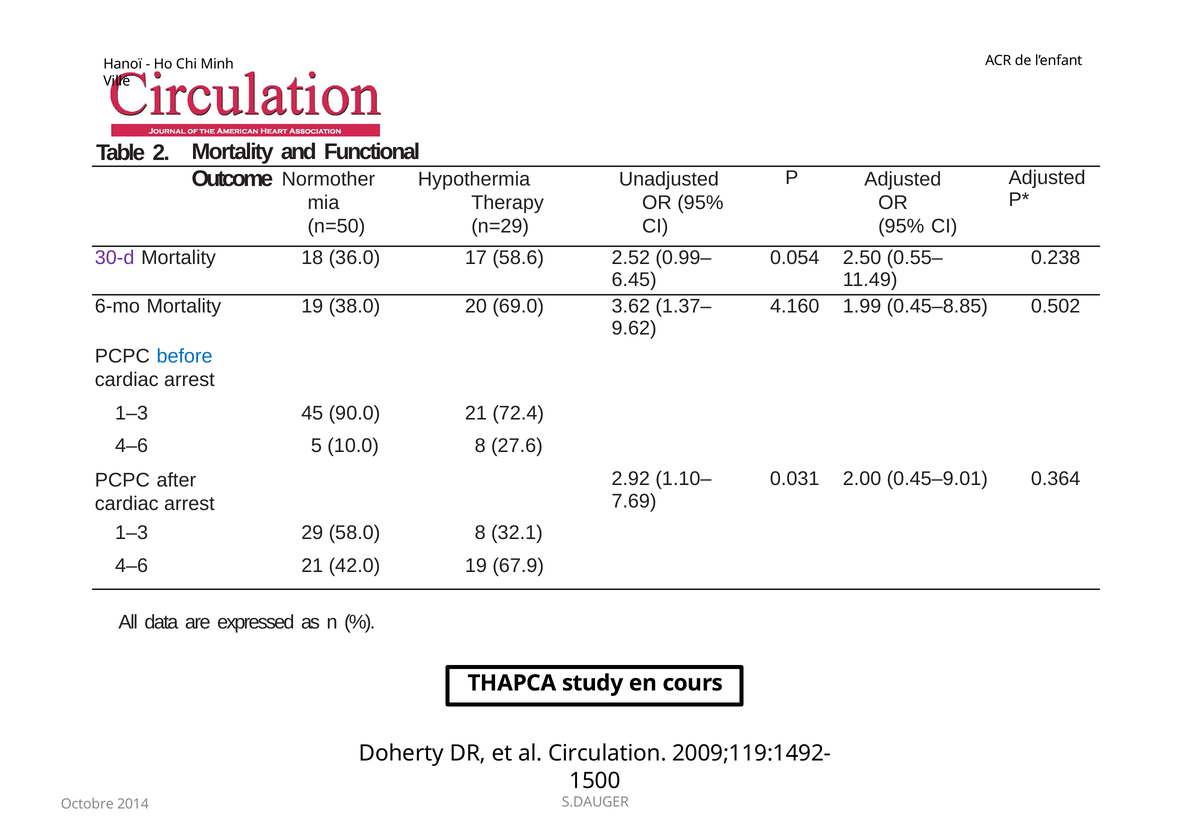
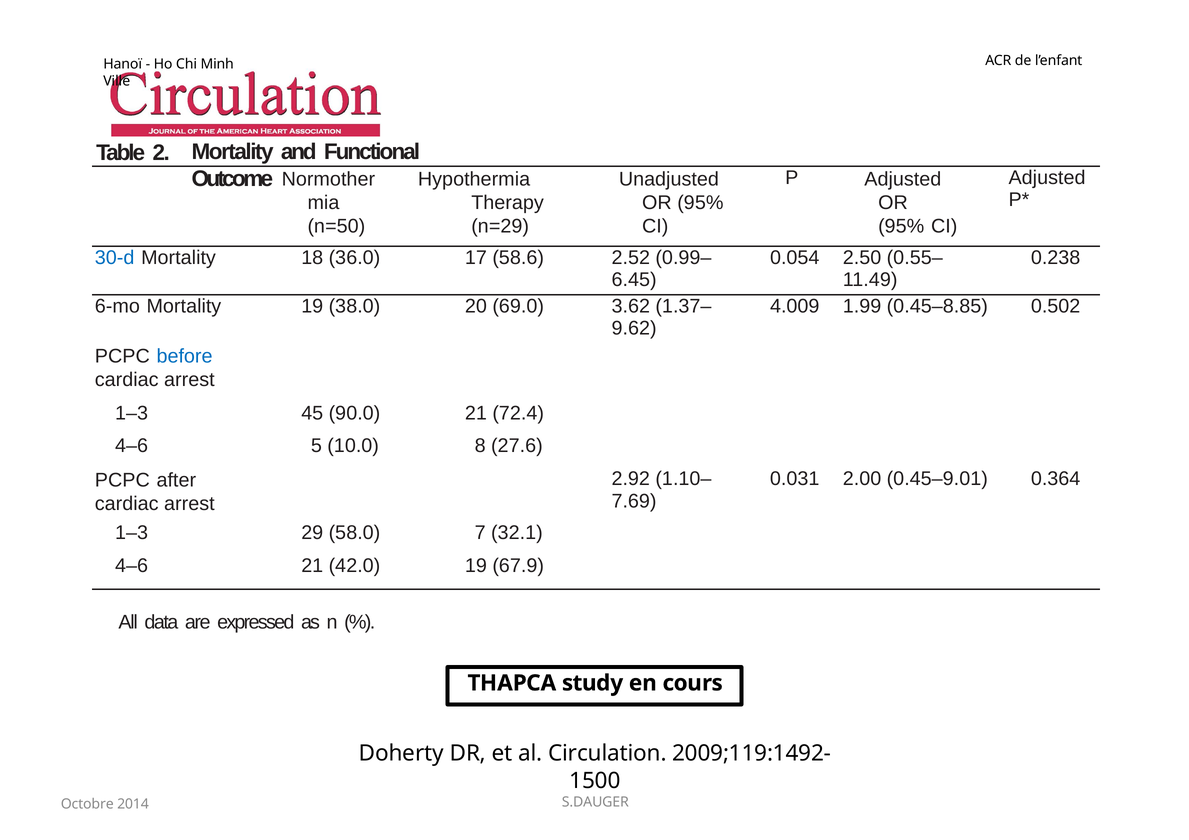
30-d colour: purple -> blue (115, 258)
4.160: 4.160 -> 4.009 (795, 306)
58.0 8: 8 -> 7 (480, 533)
